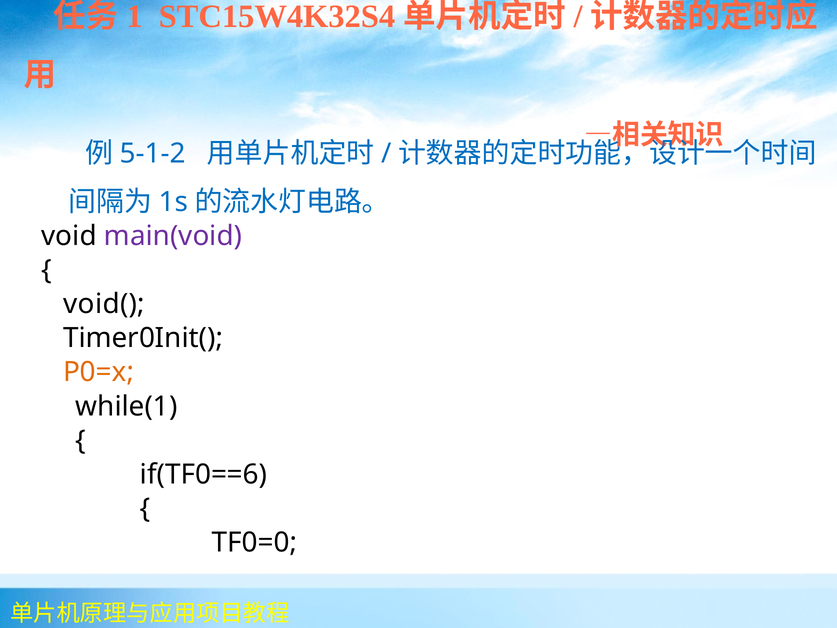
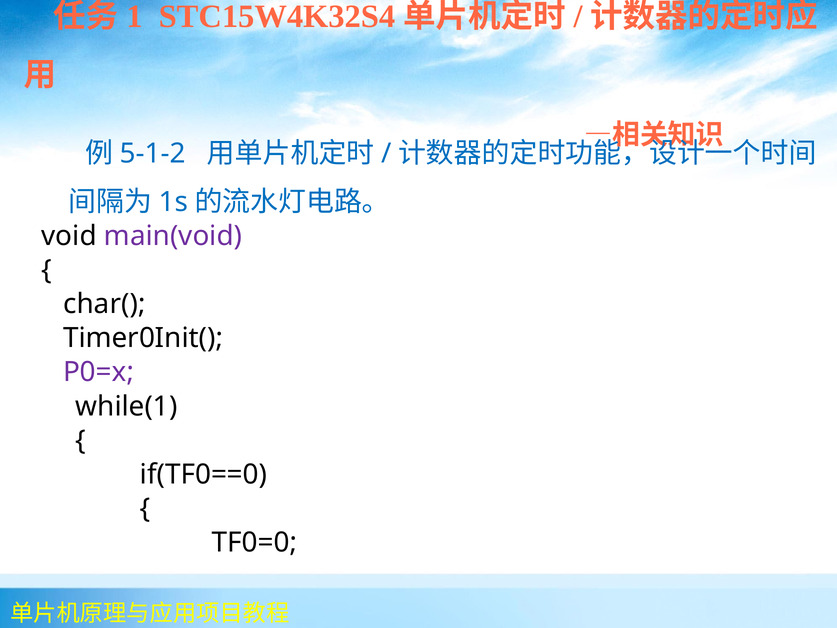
void(: void( -> char( (104, 304)
P0=x colour: orange -> purple (99, 372)
if(TF0==6: if(TF0==6 -> if(TF0==0 (204, 474)
